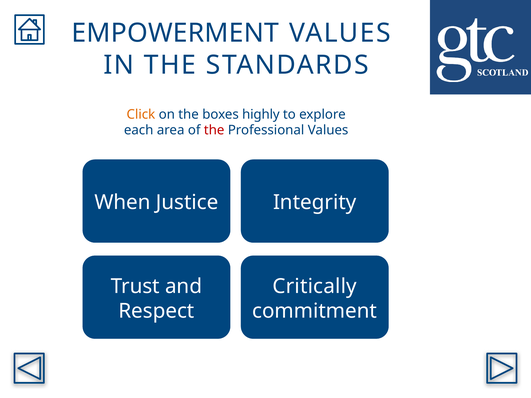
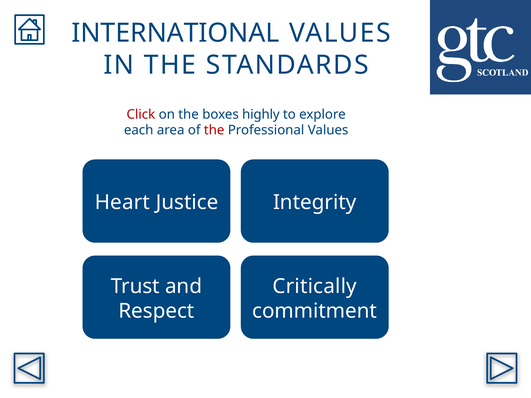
EMPOWERMENT: EMPOWERMENT -> INTERNATIONAL (175, 33)
Click colour: orange -> red (141, 114)
When: When -> Heart (122, 203)
